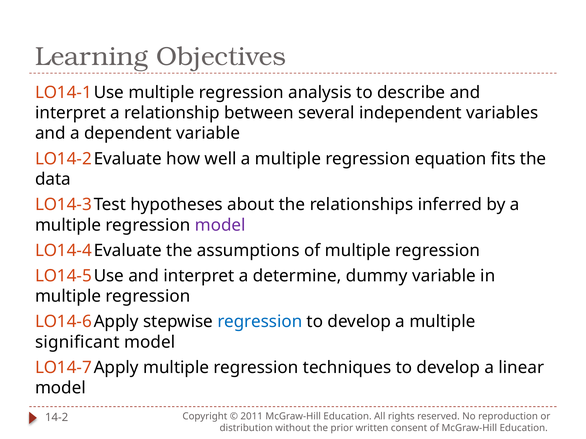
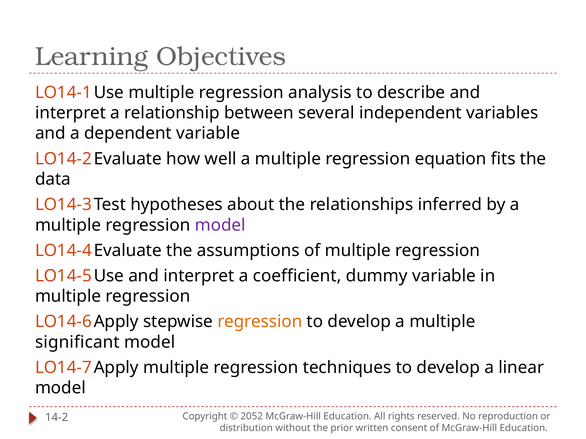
determine: determine -> coefficient (297, 276)
regression colour: blue -> orange (260, 322)
2011: 2011 -> 2052 (252, 417)
